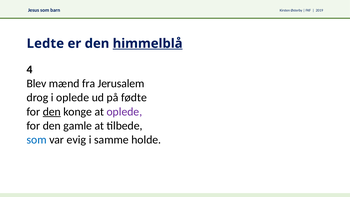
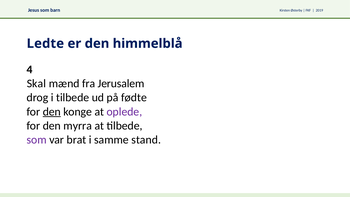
himmelblå underline: present -> none (148, 43)
Blev: Blev -> Skal (36, 84)
i oplede: oplede -> tilbede (73, 98)
gamle: gamle -> myrra (78, 126)
som colour: blue -> purple (37, 140)
evig: evig -> brat (76, 140)
holde: holde -> stand (146, 140)
